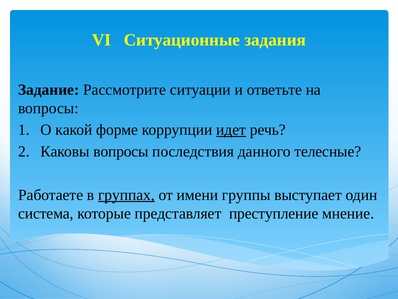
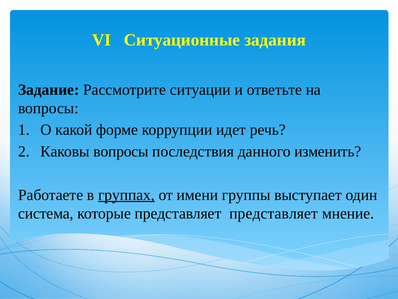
идет underline: present -> none (231, 130)
телесные: телесные -> изменить (328, 151)
представляет преступление: преступление -> представляет (274, 213)
